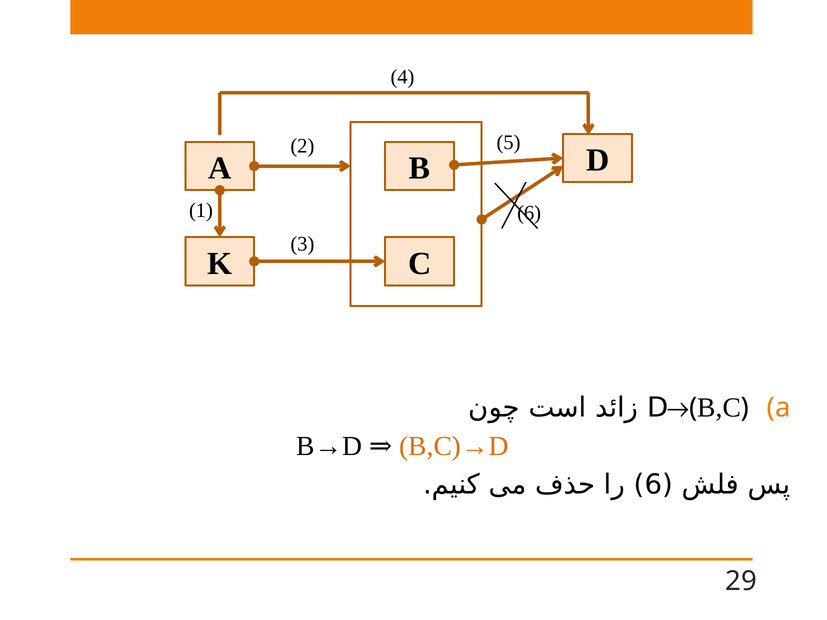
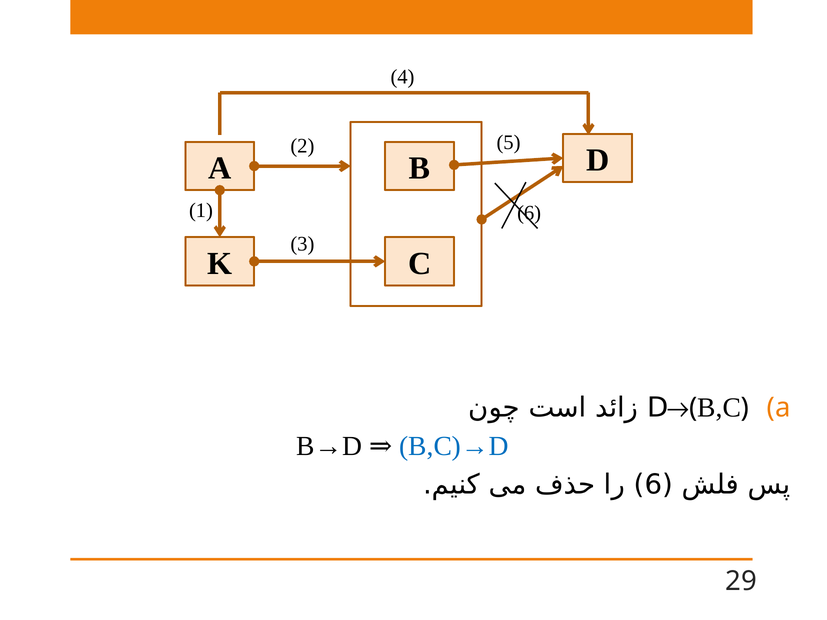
B,C)→D colour: orange -> blue (454, 446)
